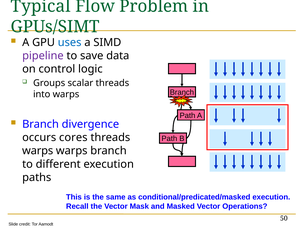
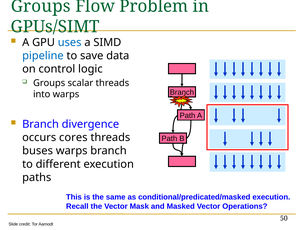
Typical: Typical -> Groups (41, 6)
pipeline colour: purple -> blue (43, 56)
warps: warps -> buses (38, 151)
